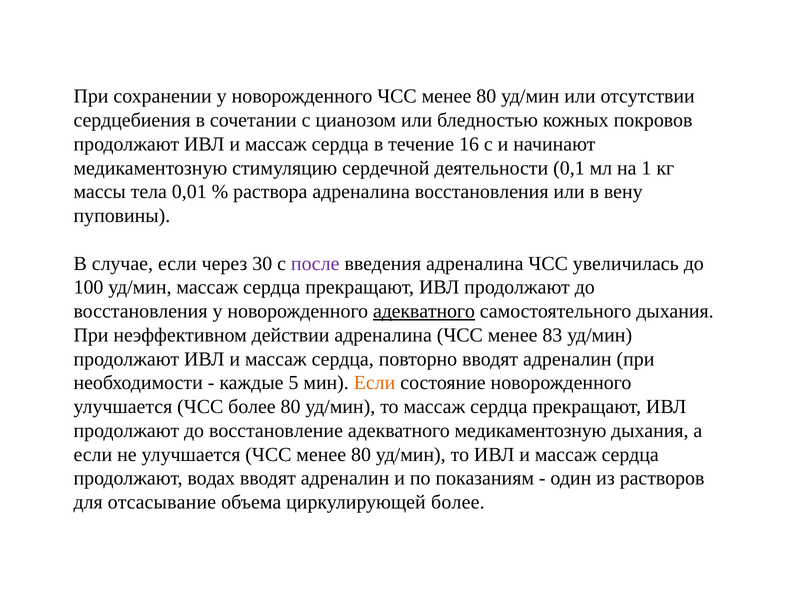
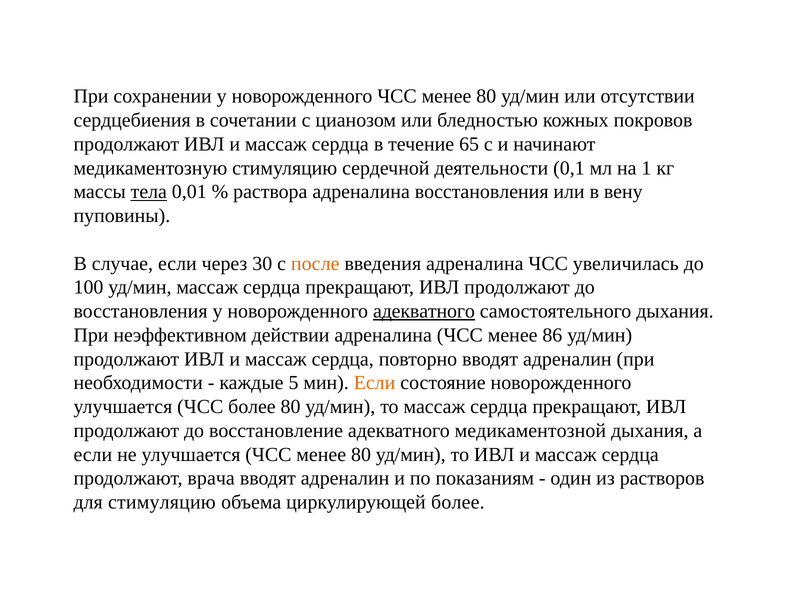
16: 16 -> 65 (469, 144)
тела underline: none -> present (149, 192)
после colour: purple -> orange (315, 263)
83: 83 -> 86 (552, 335)
адекватного медикаментозную: медикаментозную -> медикаментозной (530, 431)
водах: водах -> врача (211, 478)
для отсасывание: отсасывание -> стимуляцию (162, 502)
